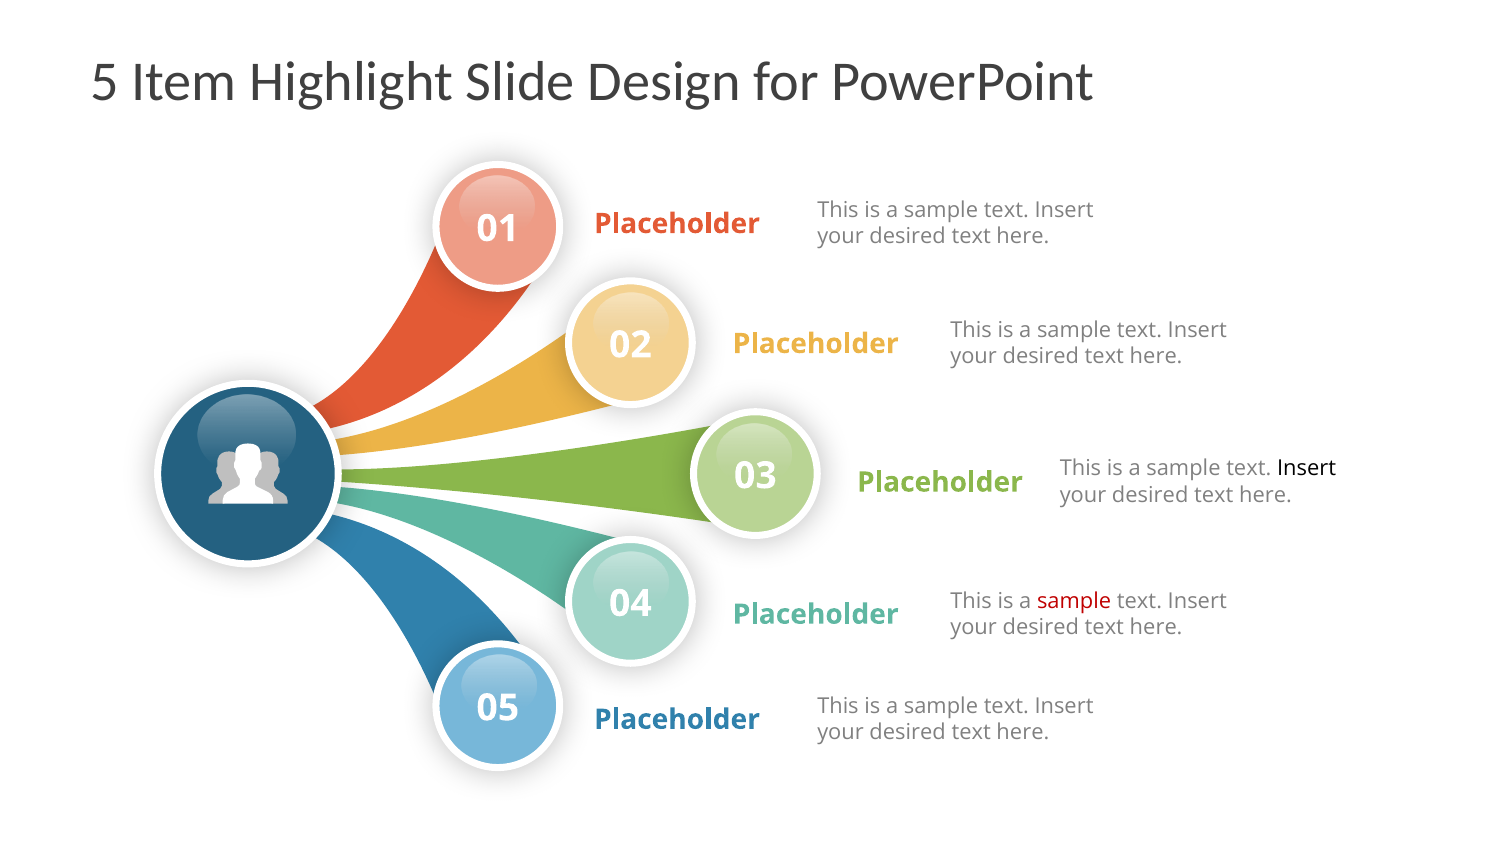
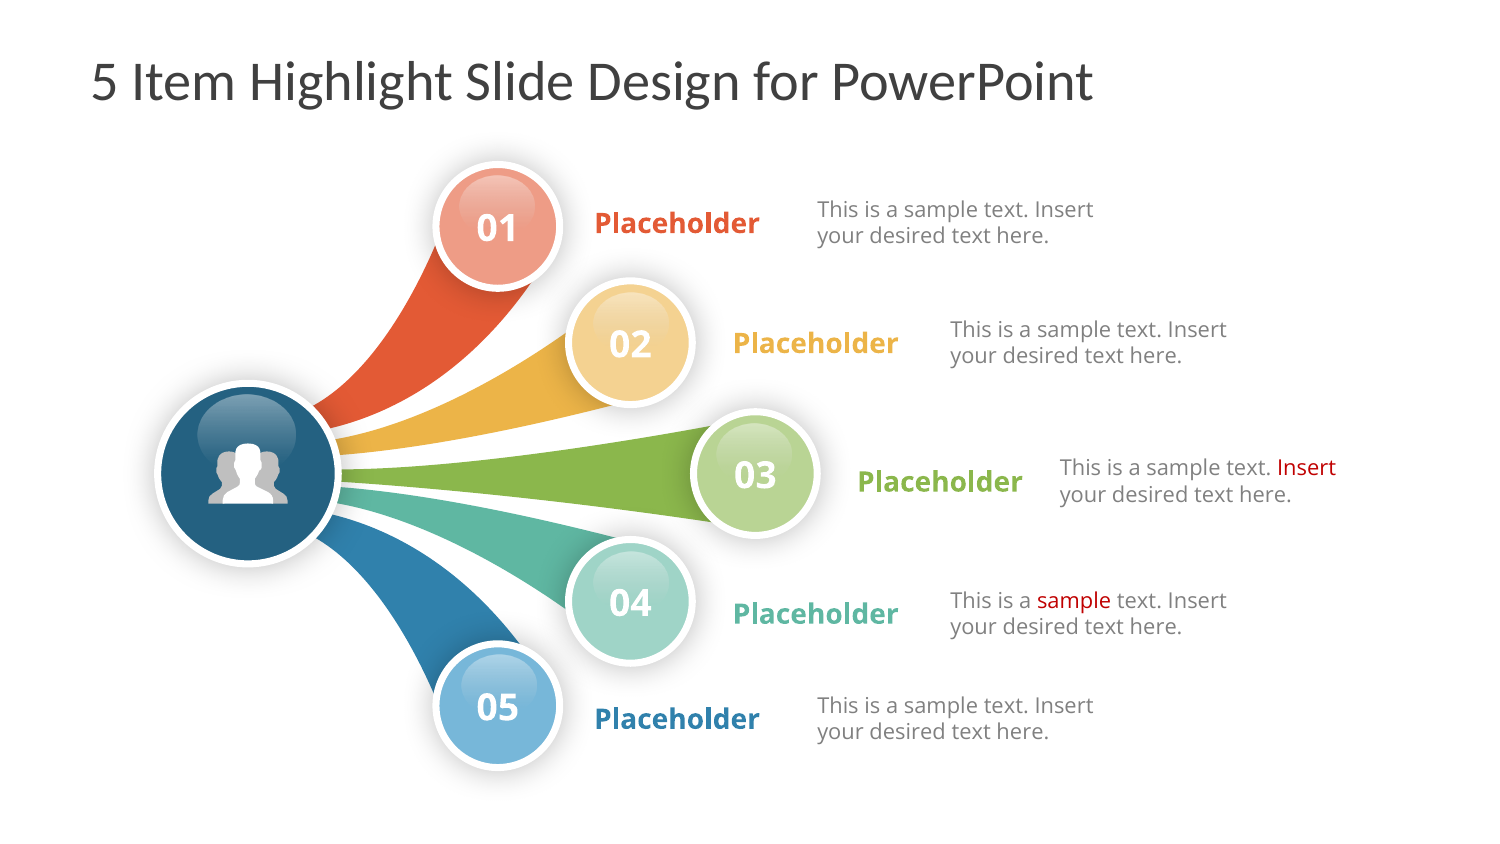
Insert colour: black -> red (1307, 469)
